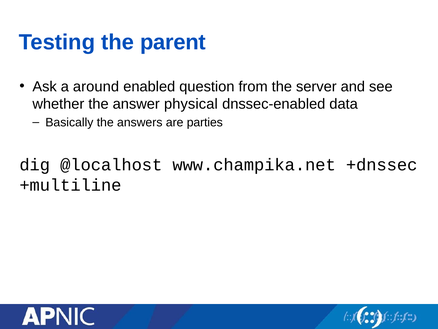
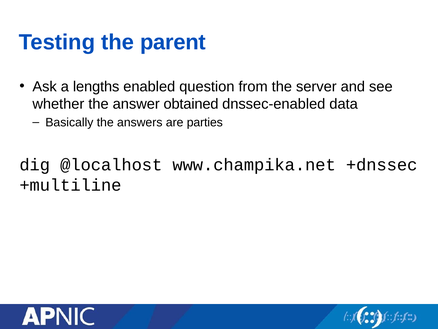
around: around -> lengths (96, 86)
physical: physical -> obtained (191, 104)
